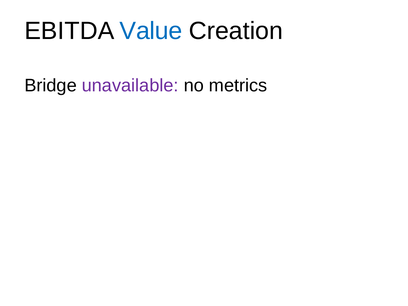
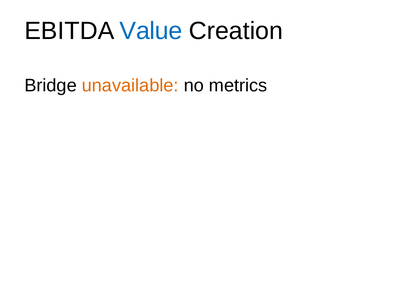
unavailable colour: purple -> orange (130, 86)
